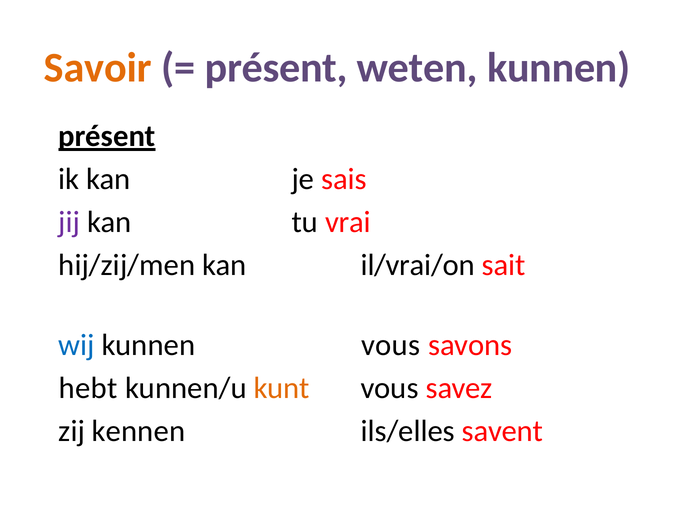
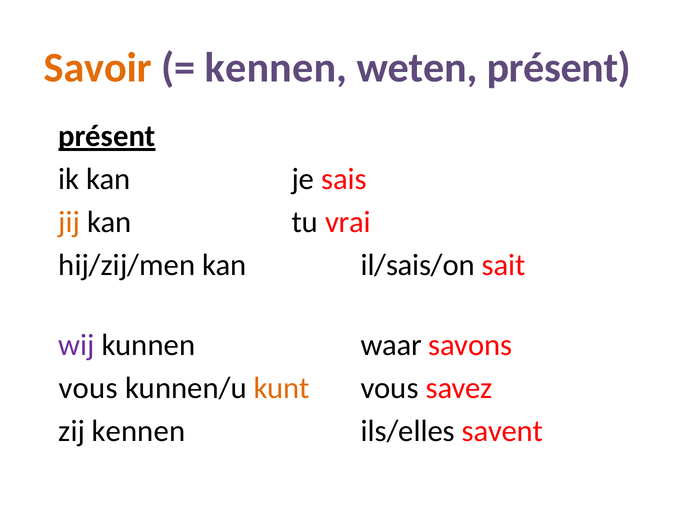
présent: présent -> kennen (276, 68)
weten kunnen: kunnen -> présent (559, 68)
jij colour: purple -> orange (69, 222)
il/vrai/on: il/vrai/on -> il/sais/on (418, 265)
wij colour: blue -> purple (77, 345)
kunnen vous: vous -> waar (391, 345)
hebt: hebt -> vous (88, 388)
